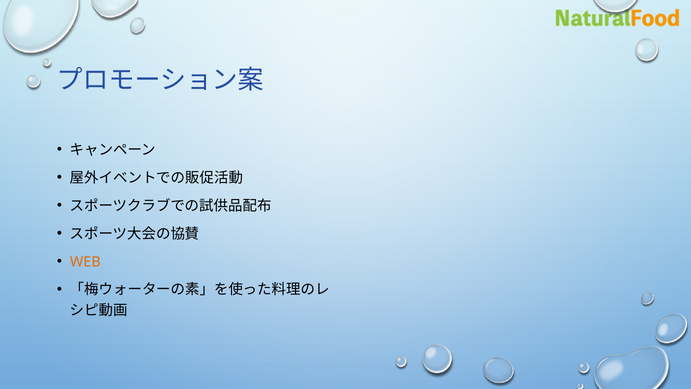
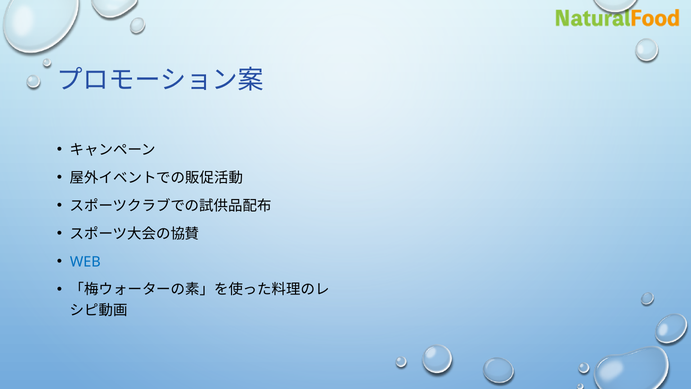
WEB colour: orange -> blue (85, 262)
